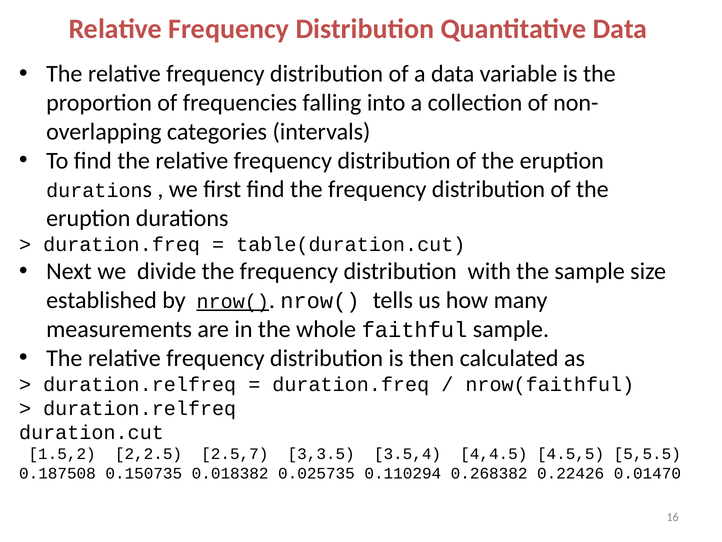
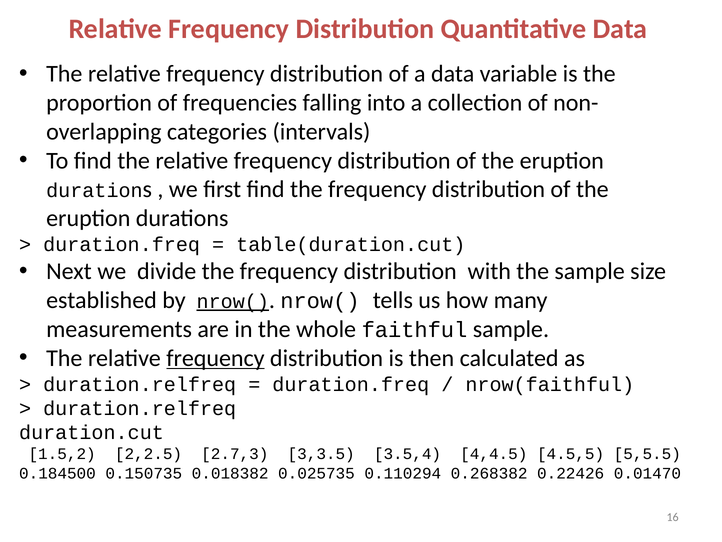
frequency underline: none -> present (215, 358)
2.5,7: 2.5,7 -> 2.7,3 (235, 454)
0.187508: 0.187508 -> 0.184500 (57, 473)
